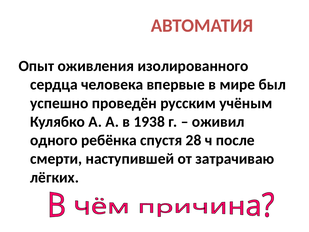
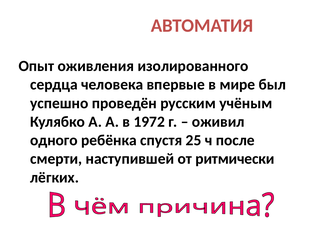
1938: 1938 -> 1972 (149, 122)
28: 28 -> 25 (194, 140)
затрачиваю: затрачиваю -> ритмически (235, 159)
